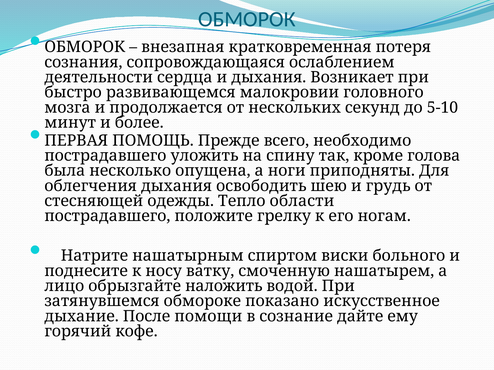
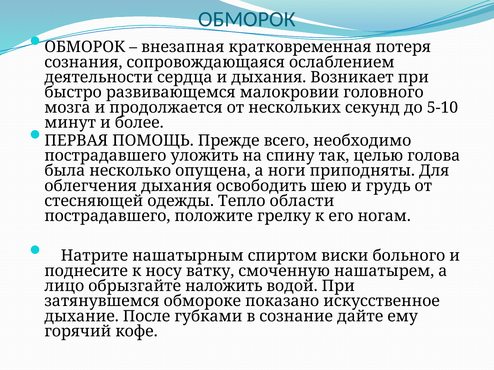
кроме: кроме -> целью (378, 156)
помощи: помощи -> губками (208, 317)
